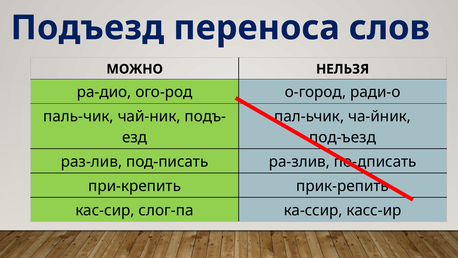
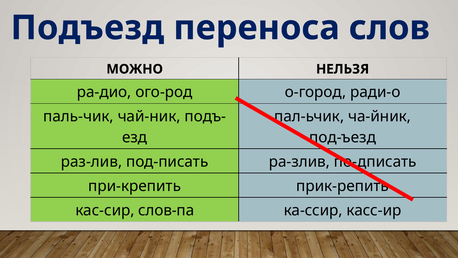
слог-па: слог-па -> слов-па (166, 210)
